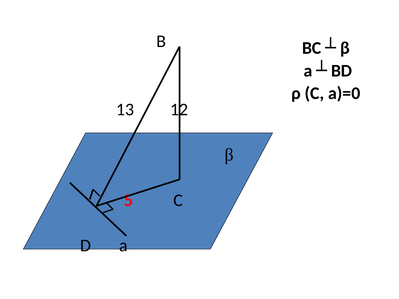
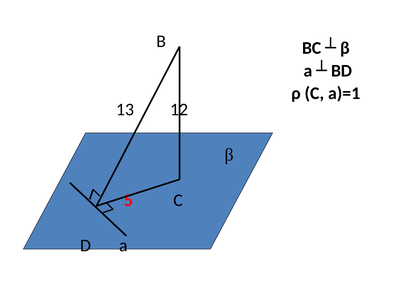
а)=0: а)=0 -> а)=1 (344, 93)
